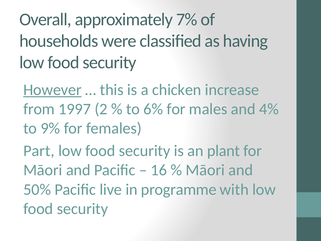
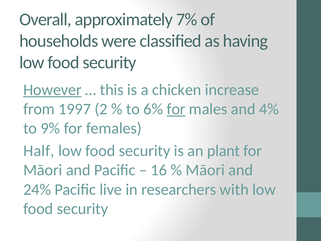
for underline: none -> present (176, 109)
Part: Part -> Half (39, 151)
50%: 50% -> 24% (37, 189)
programme: programme -> researchers (179, 189)
